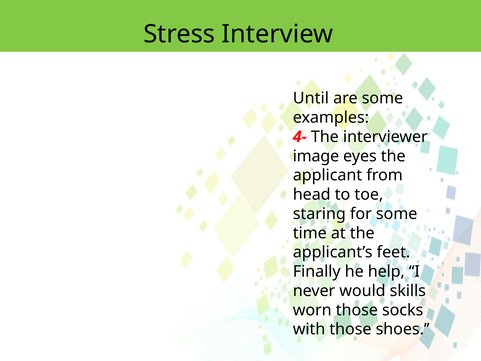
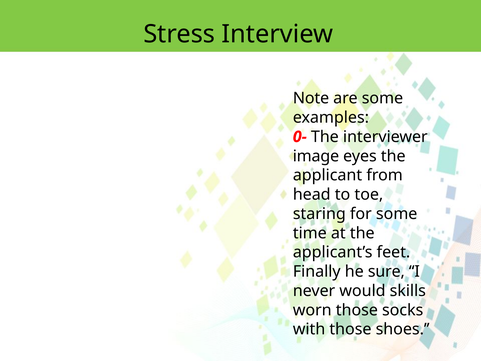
Until: Until -> Note (311, 98)
4-: 4- -> 0- (300, 137)
help: help -> sure (386, 271)
